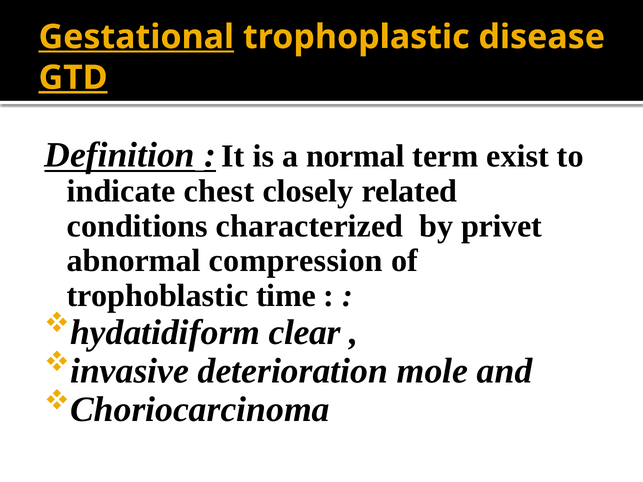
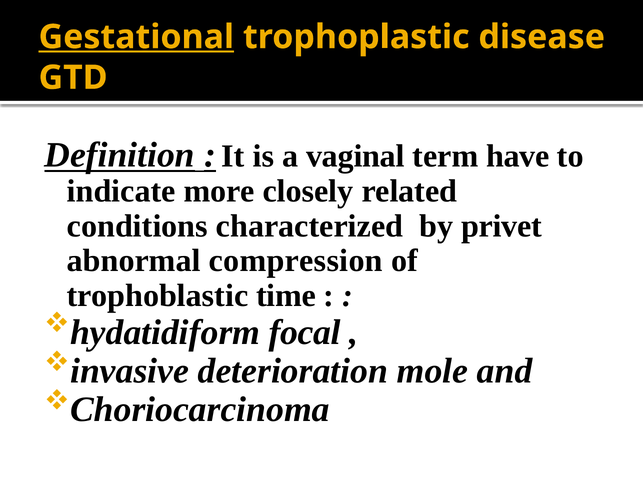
GTD underline: present -> none (73, 78)
normal: normal -> vaginal (355, 156)
exist: exist -> have (518, 156)
chest: chest -> more (219, 191)
clear: clear -> focal (305, 333)
